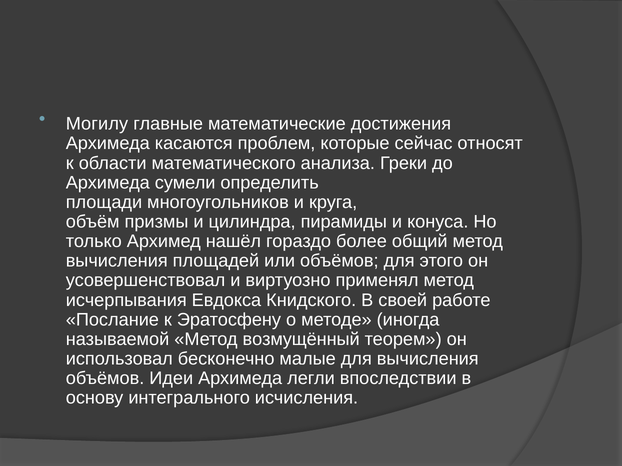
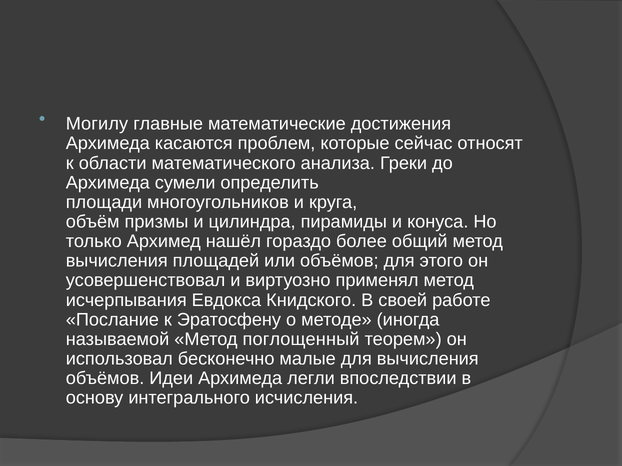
возмущённый: возмущённый -> поглощенный (301, 340)
